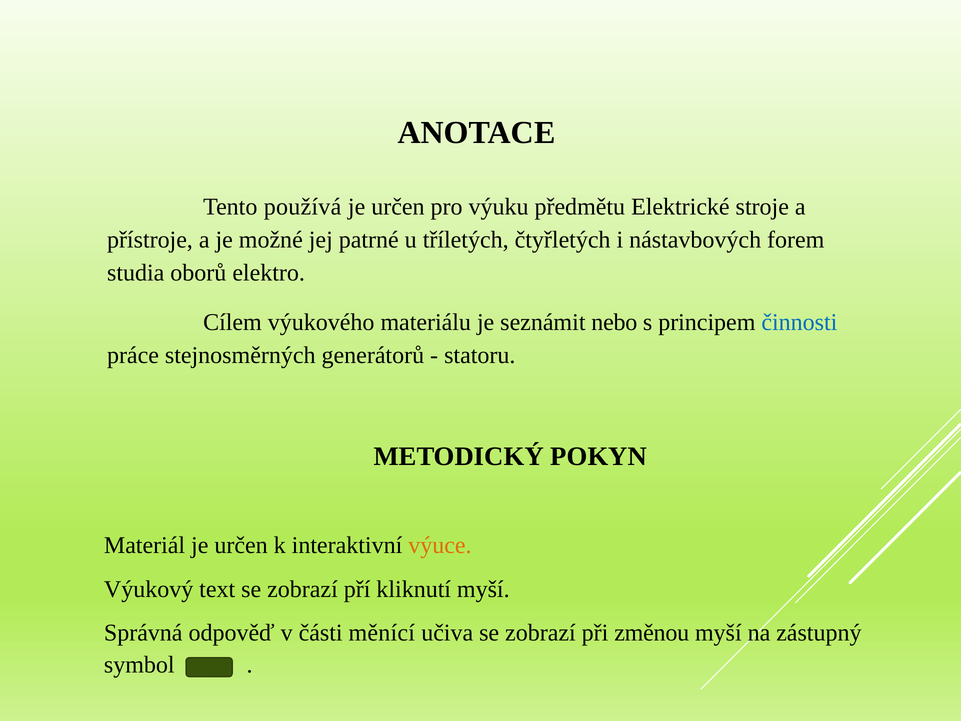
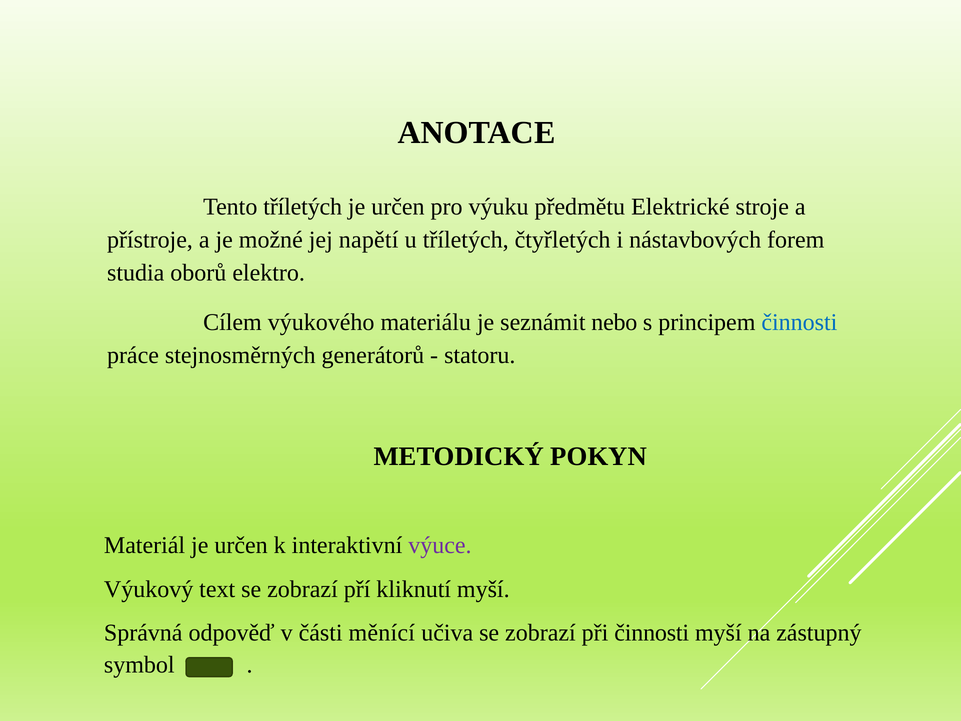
Tento používá: používá -> tříletých (303, 207)
patrné: patrné -> napětí (369, 240)
výuce colour: orange -> purple (440, 545)
při změnou: změnou -> činnosti (652, 633)
